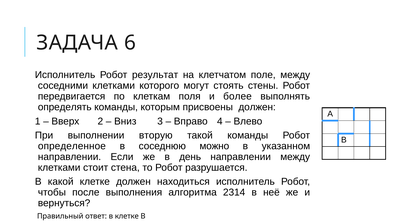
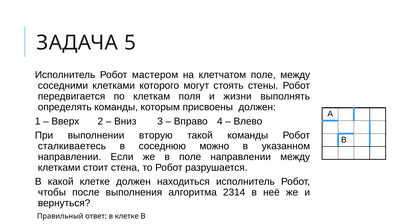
6: 6 -> 5 (130, 43)
результат: результат -> мастером (155, 75)
более: более -> жизни (237, 96)
определенное: определенное -> сталкиваетесь (72, 146)
в день: день -> поле (190, 157)
